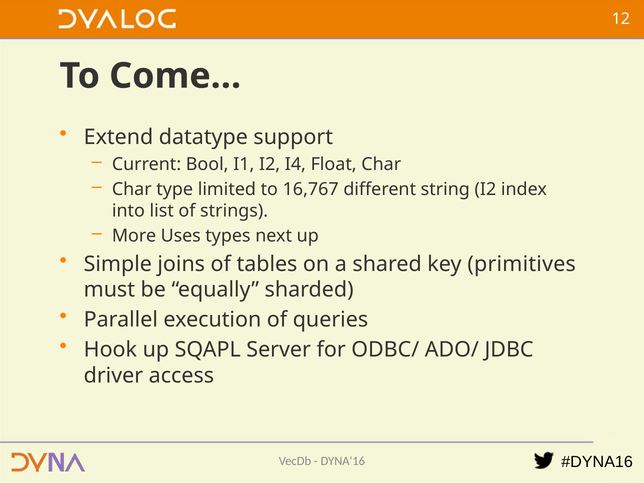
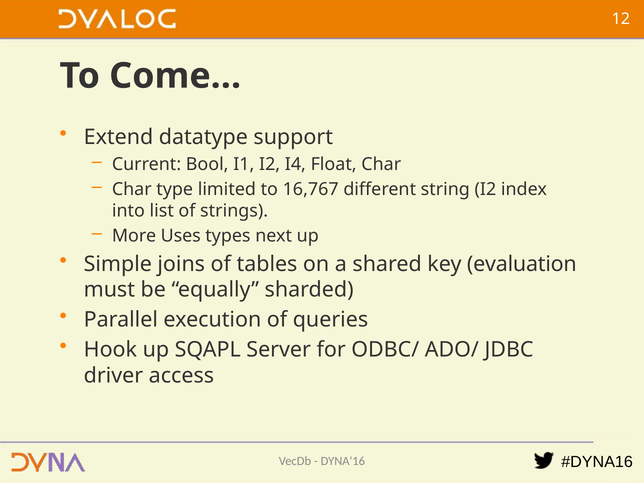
primitives: primitives -> evaluation (522, 264)
